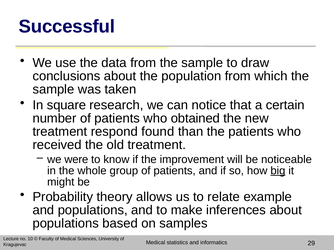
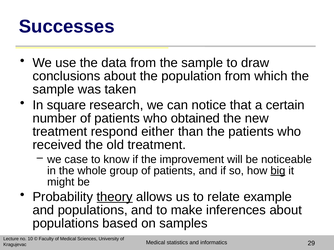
Successful: Successful -> Successes (67, 27)
found: found -> either (158, 132)
were: were -> case (76, 160)
theory underline: none -> present (115, 197)
